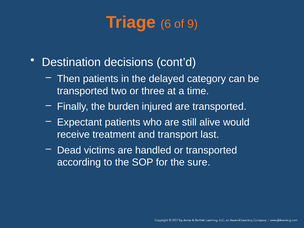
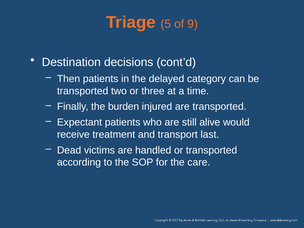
6: 6 -> 5 (166, 24)
sure: sure -> care (199, 162)
